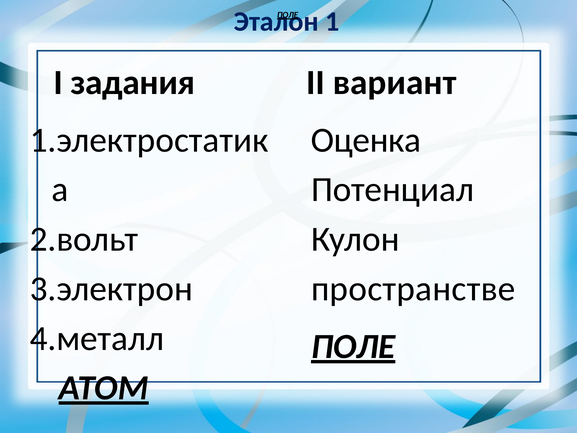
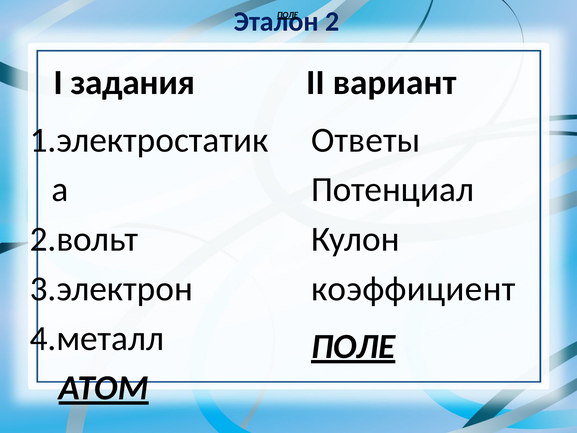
1: 1 -> 2 (332, 22)
Оценка: Оценка -> Ответы (366, 140)
пространстве: пространстве -> коэффициент (413, 289)
